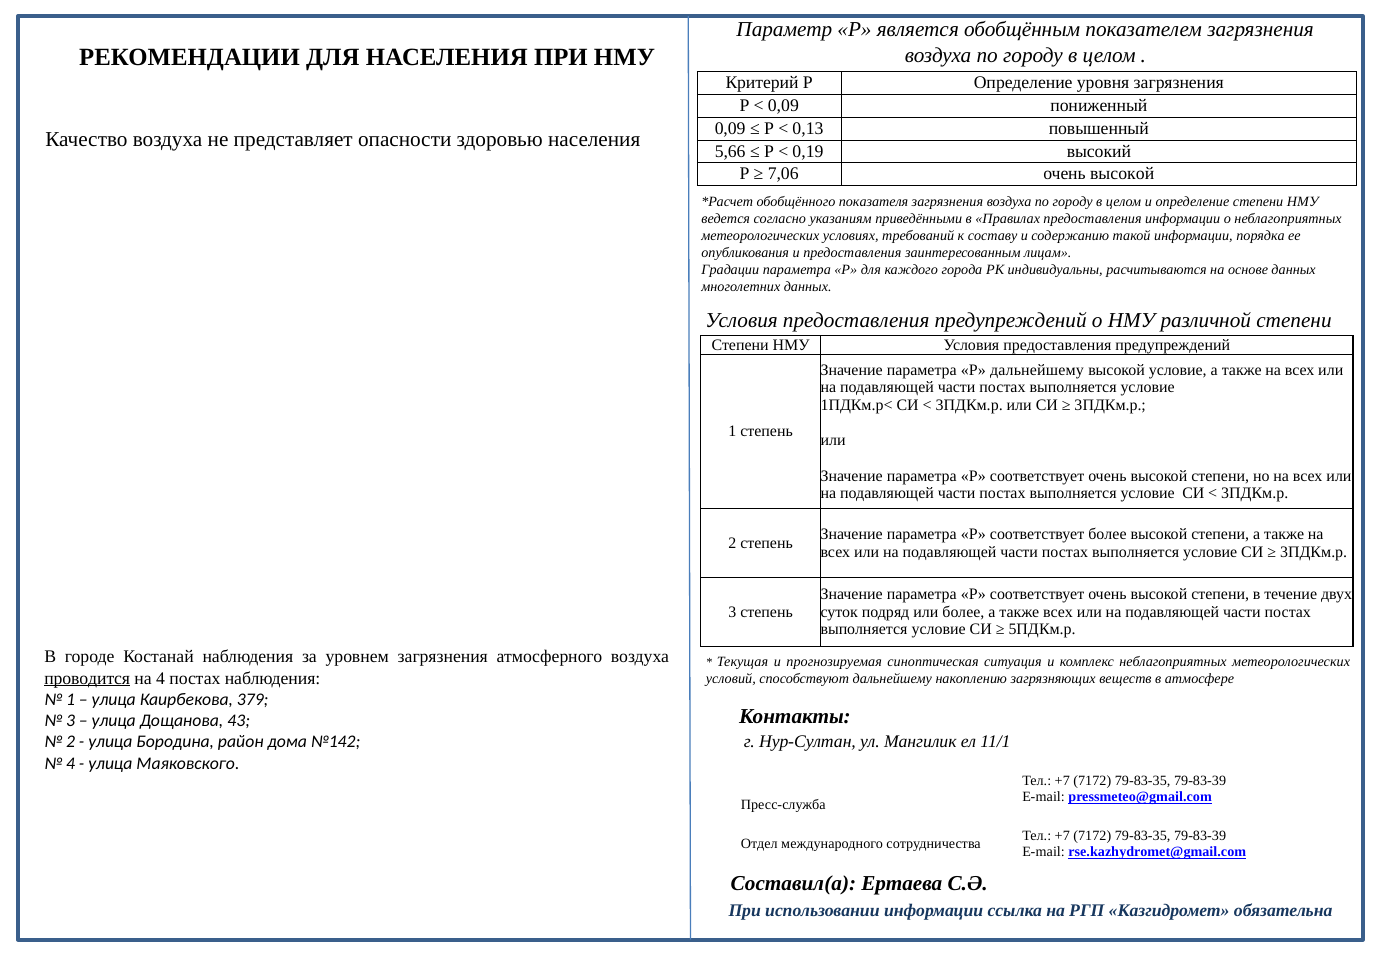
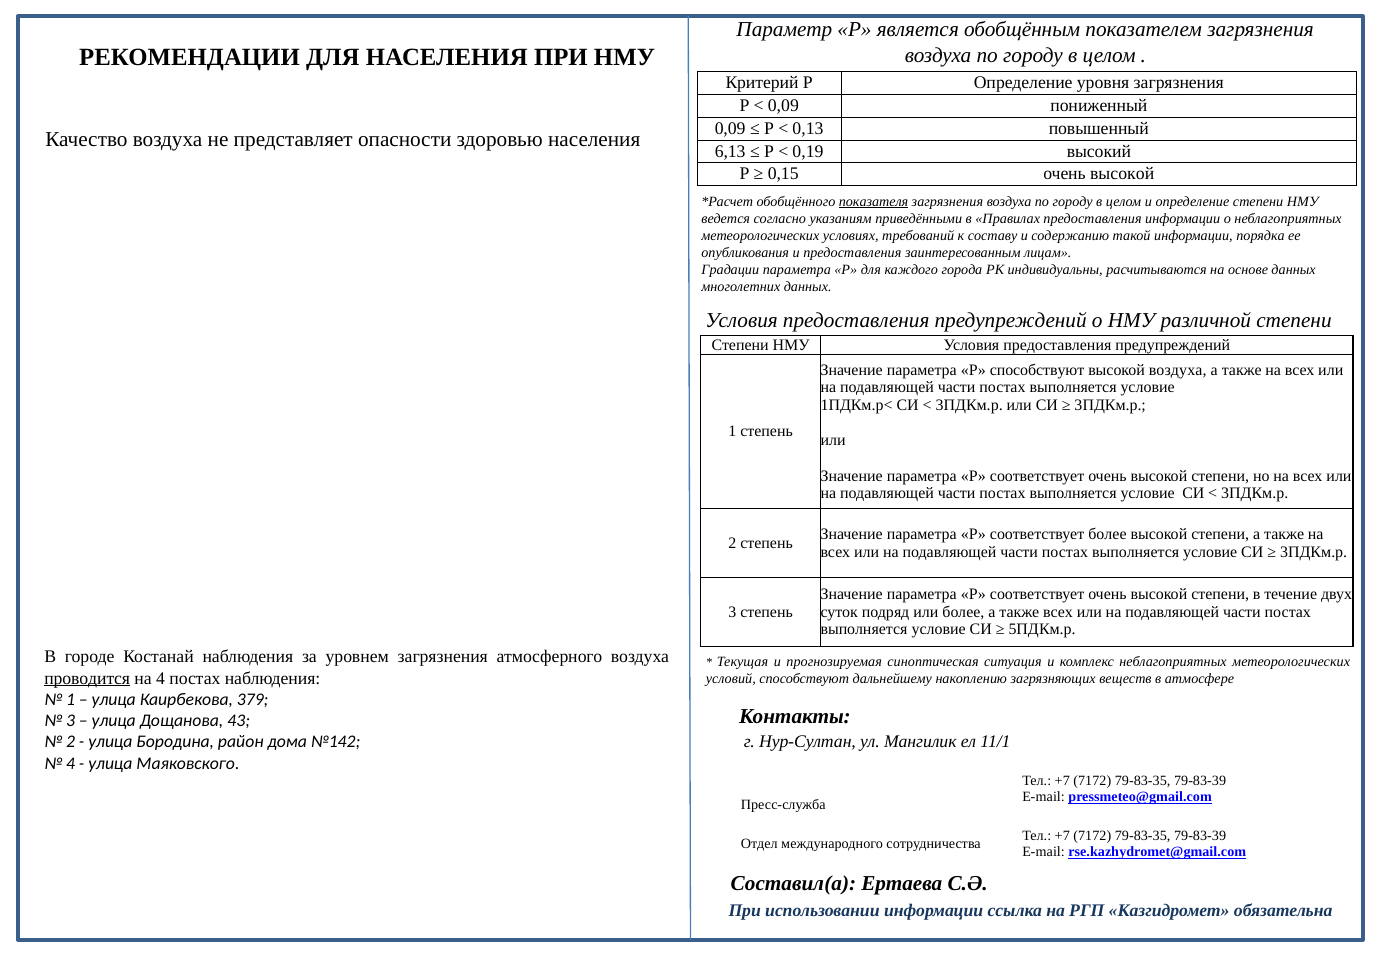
5,66: 5,66 -> 6,13 (730, 151)
7,06: 7,06 -> 0,15 (783, 174)
показателя underline: none -> present (874, 202)
Р дальнейшему: дальнейшему -> способствуют (1037, 370)
высокой условие: условие -> воздуха (1178, 370)
